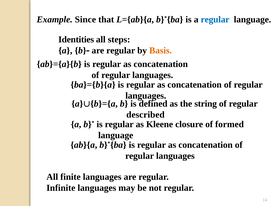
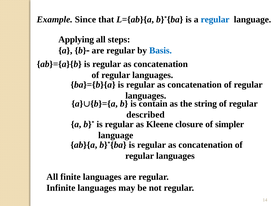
Identities: Identities -> Applying (76, 39)
Basis colour: orange -> blue (161, 50)
defined: defined -> contain (153, 103)
formed: formed -> simpler (230, 124)
